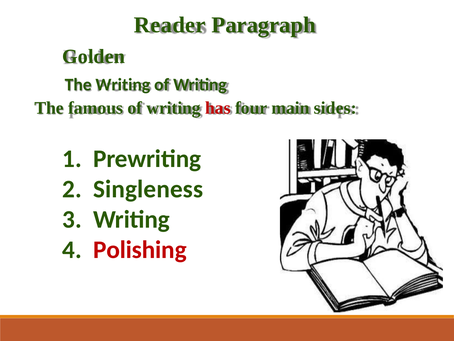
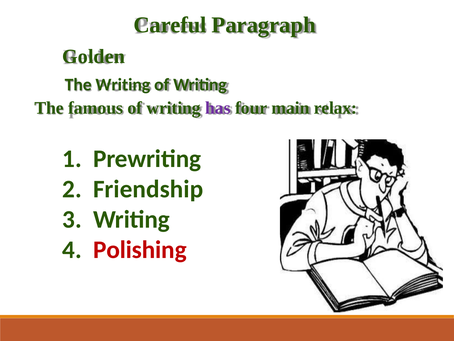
Reader: Reader -> Careful (170, 25)
has colour: red -> purple (218, 108)
sides: sides -> relax (335, 108)
Singleness: Singleness -> Friendship (148, 189)
